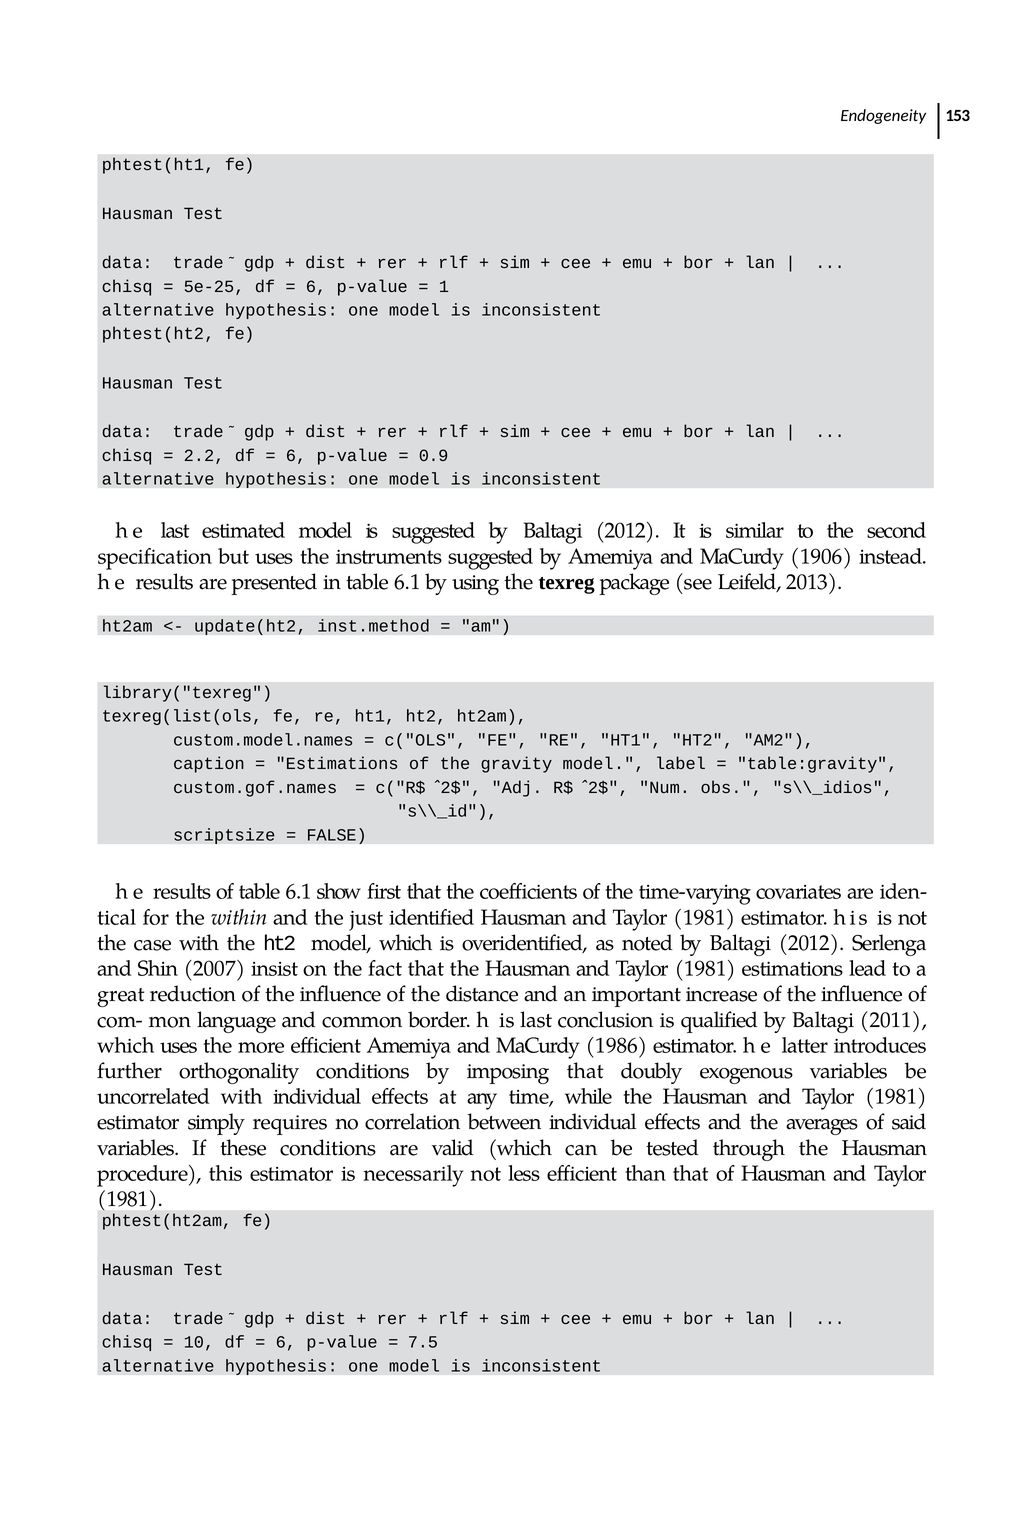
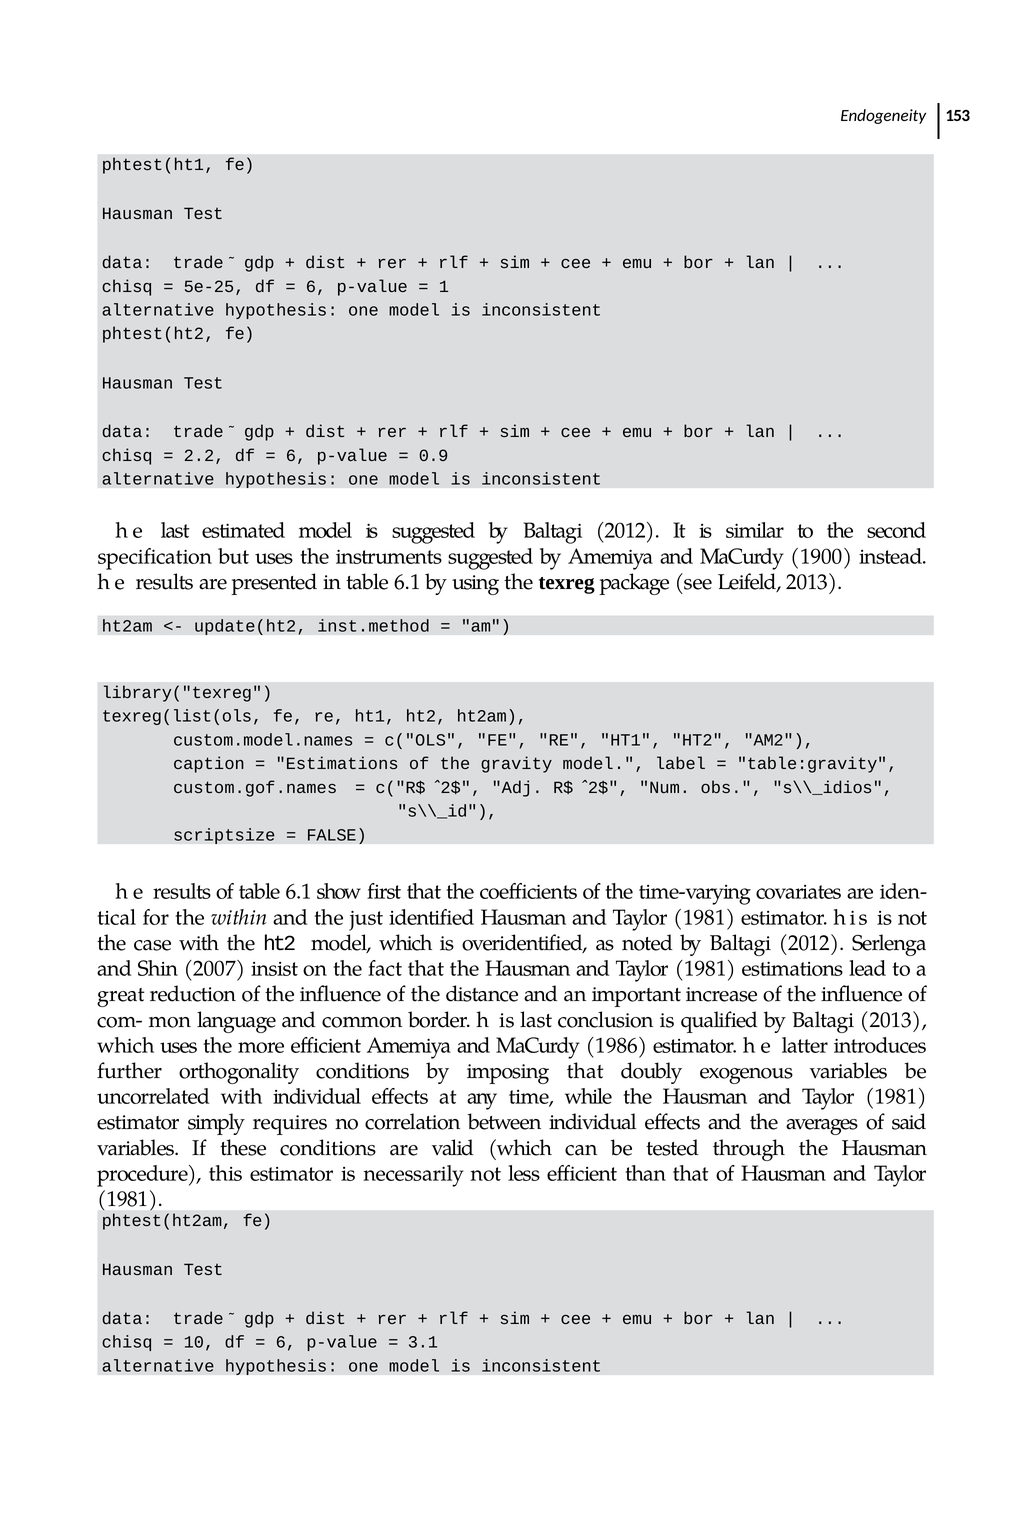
1906: 1906 -> 1900 (821, 556)
Baltagi 2011: 2011 -> 2013 (893, 1019)
7.5: 7.5 -> 3.1 (423, 1342)
